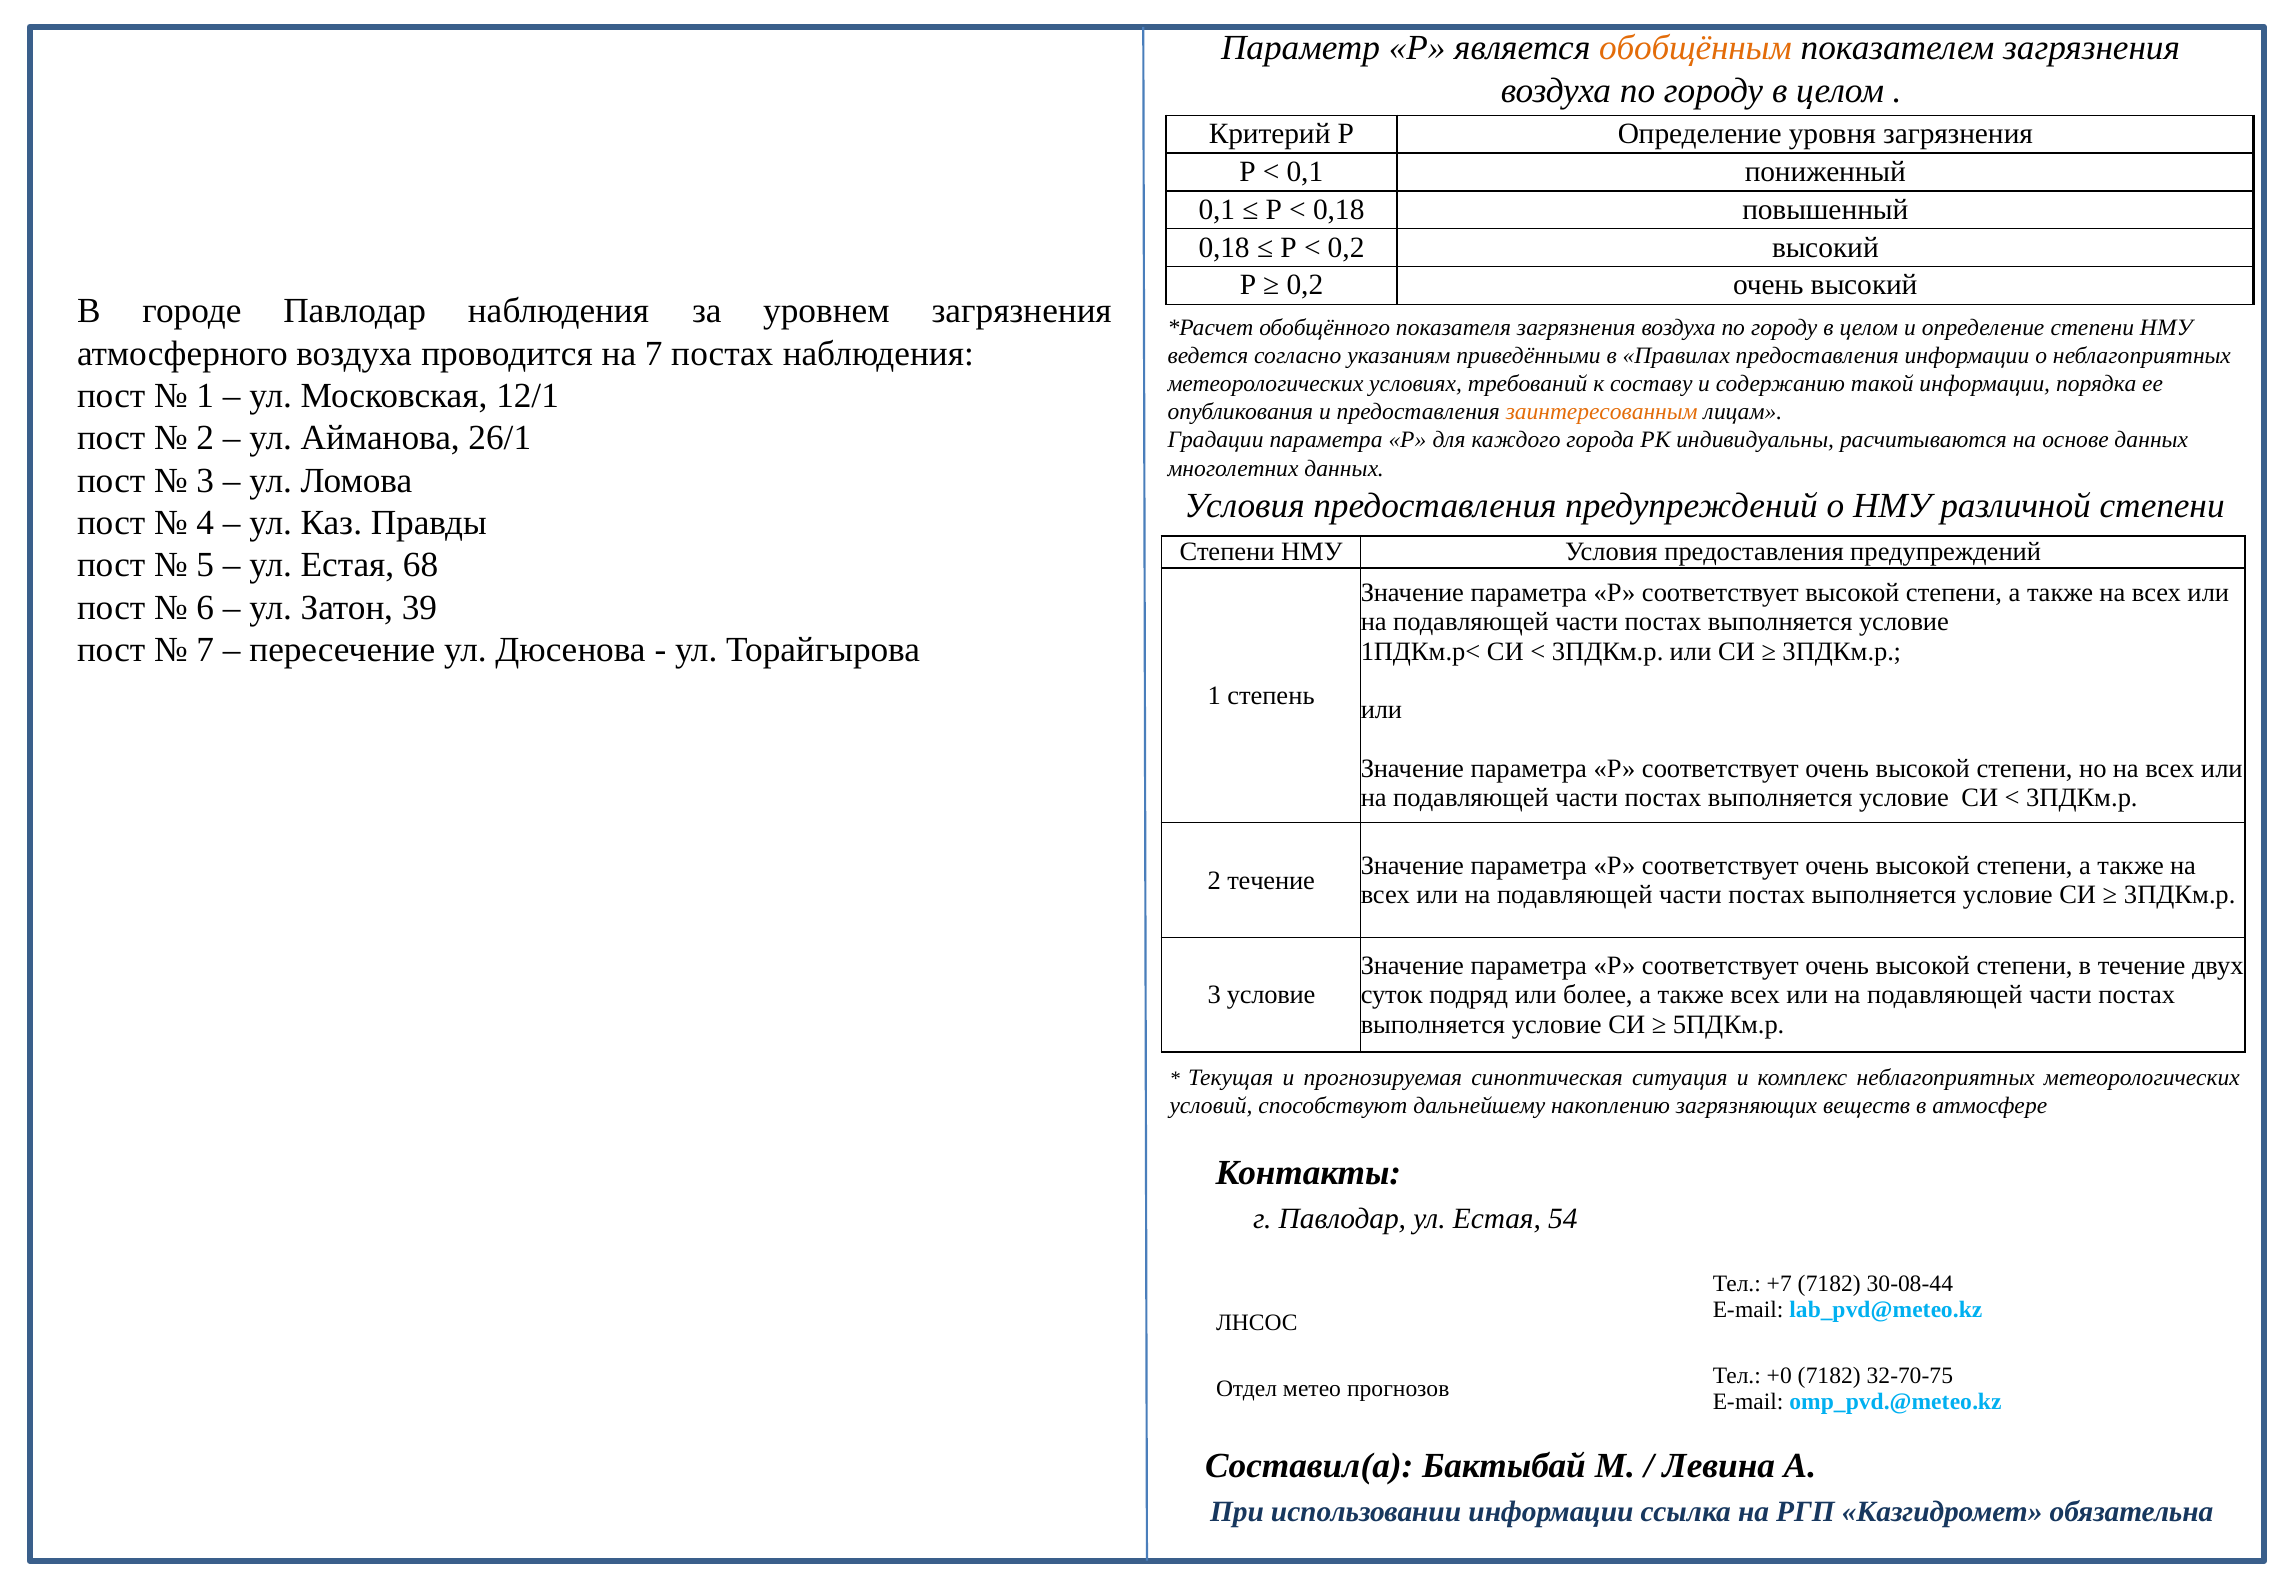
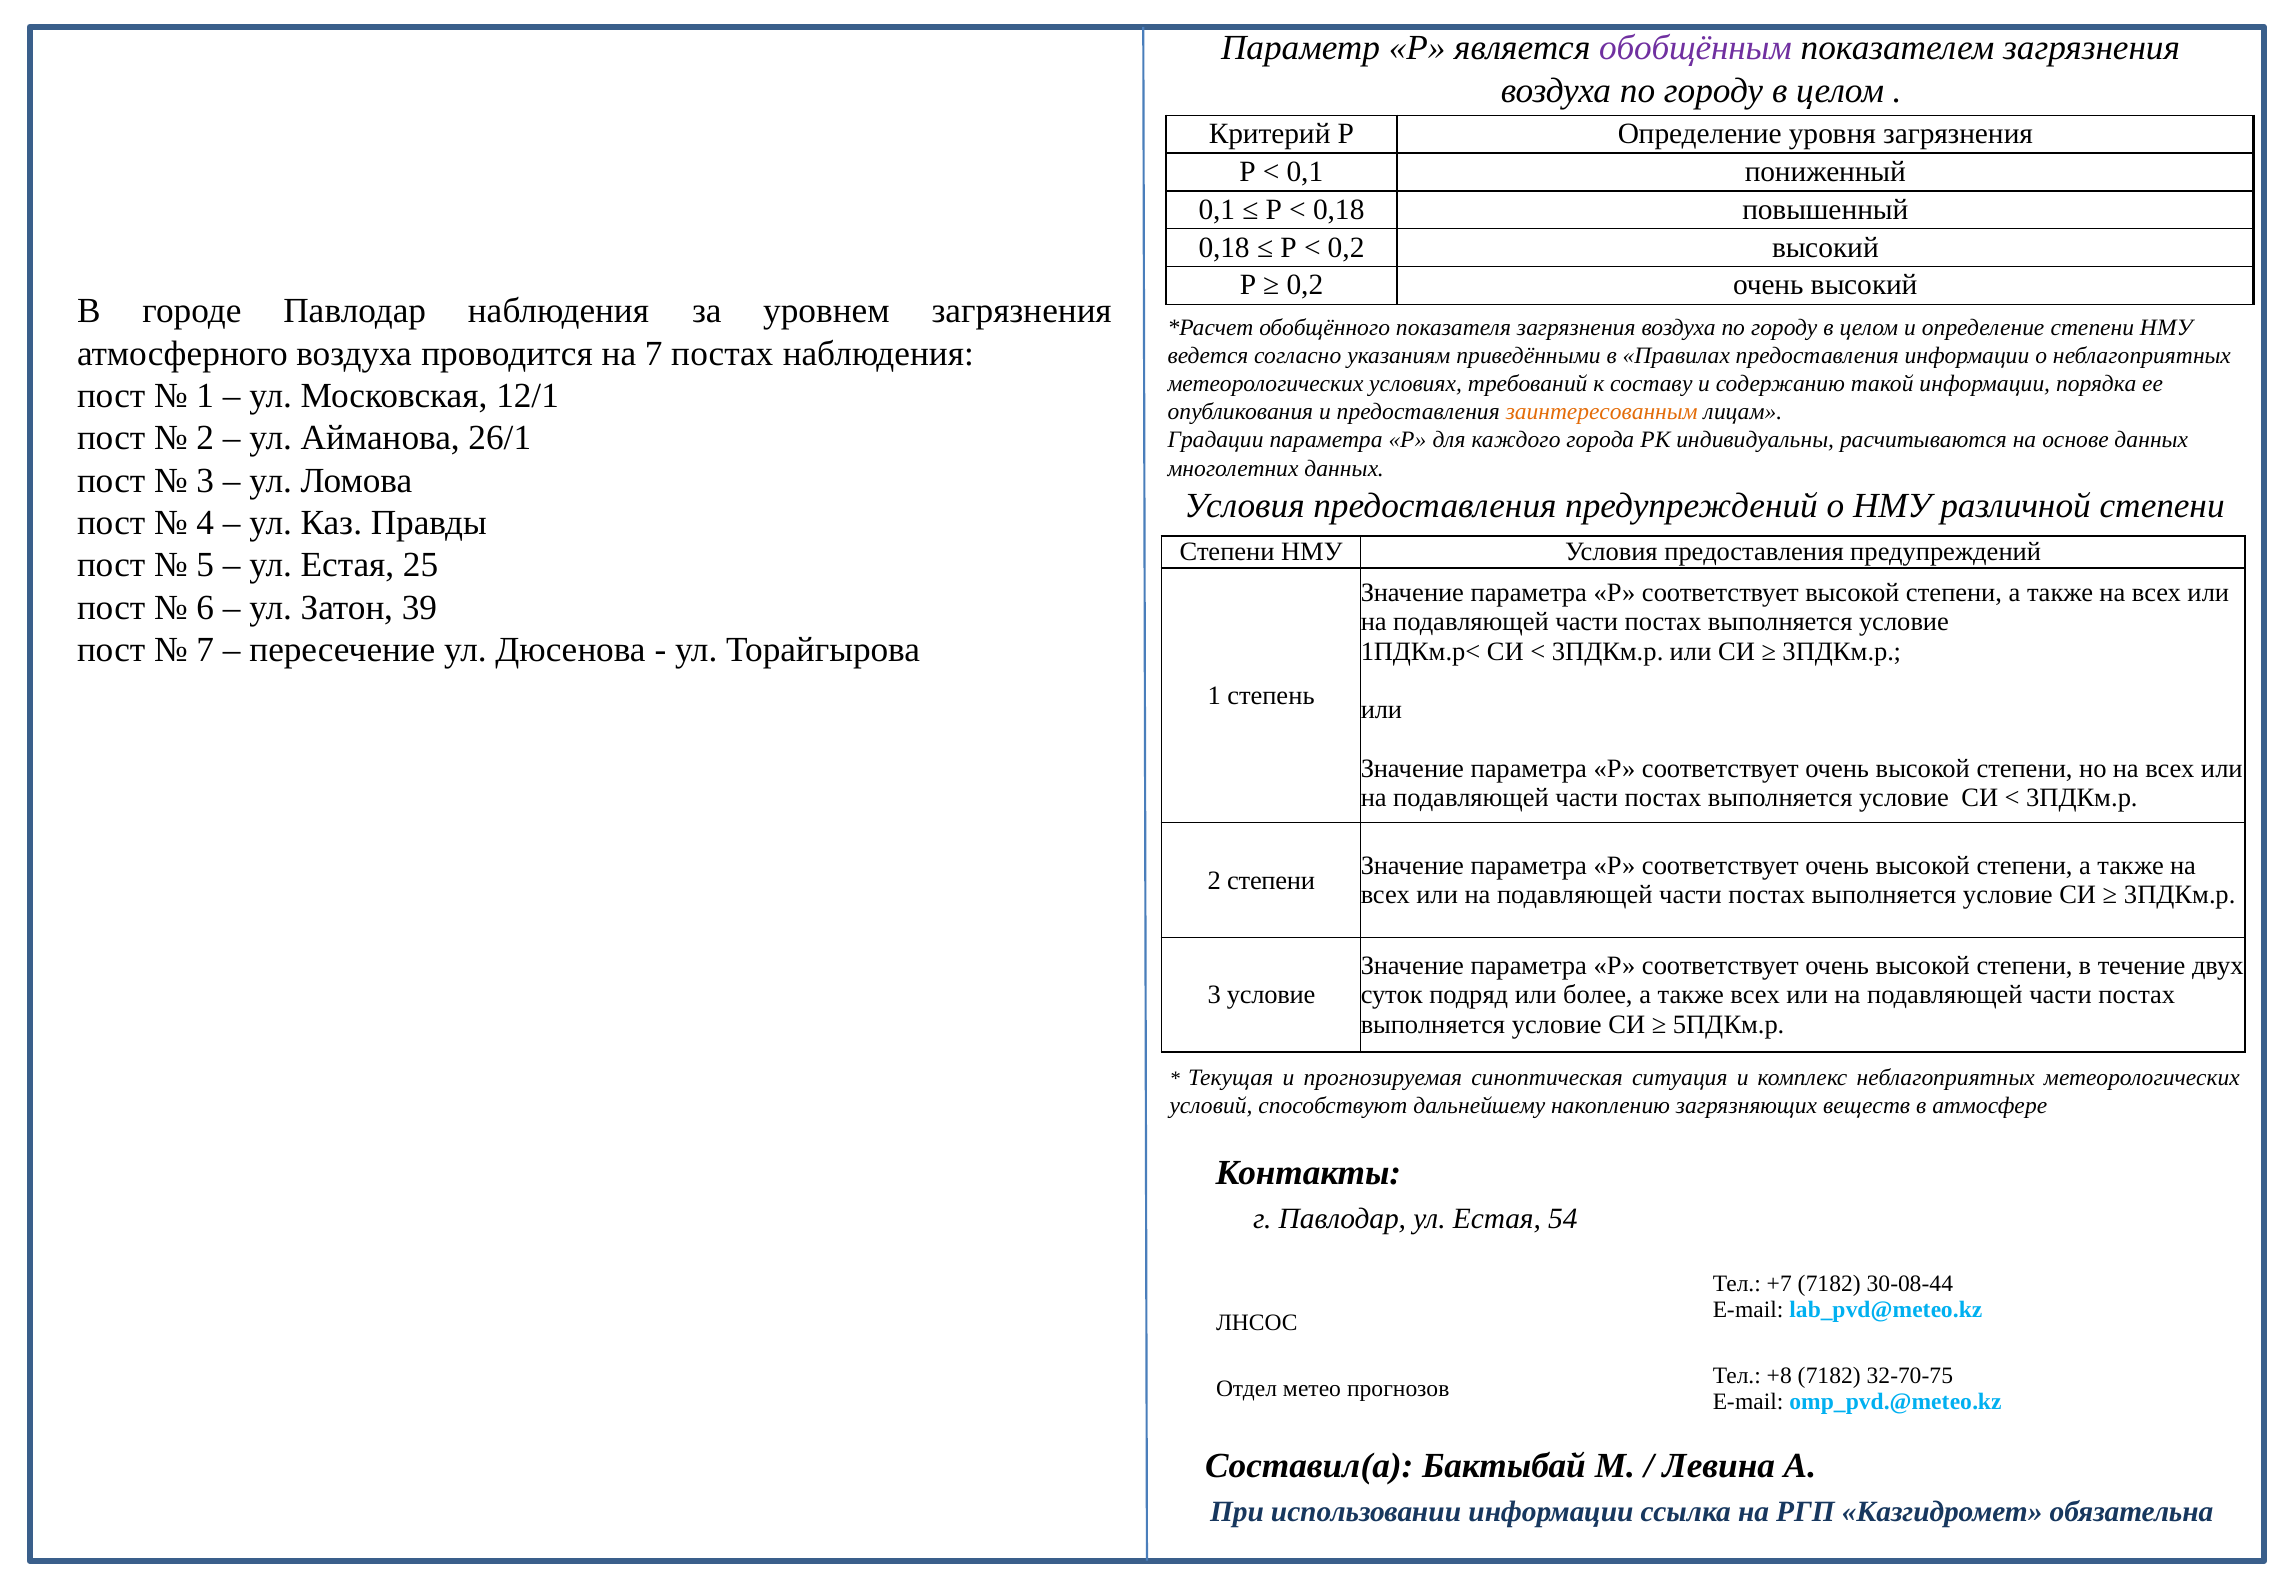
обобщённым colour: orange -> purple (1696, 48)
68: 68 -> 25 (421, 565)
2 течение: течение -> степени (1271, 880)
+0: +0 -> +8 (1779, 1376)
